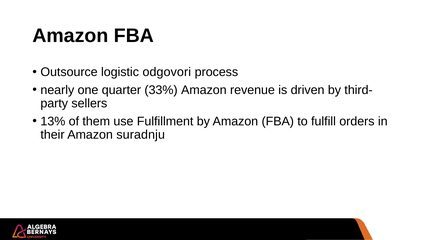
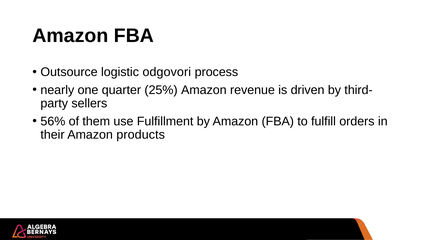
33%: 33% -> 25% (161, 90)
13%: 13% -> 56% (53, 121)
suradnju: suradnju -> products (141, 135)
